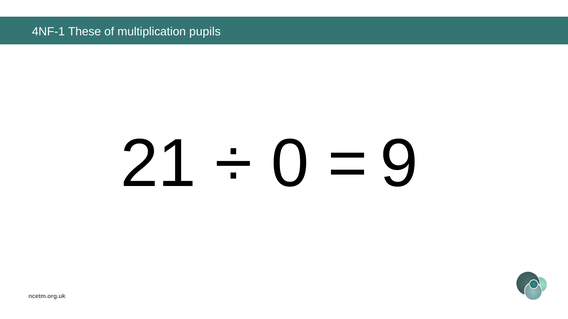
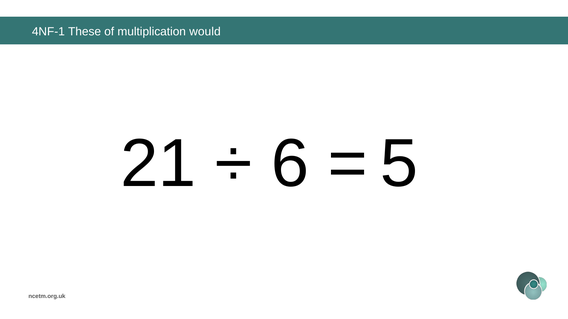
pupils: pupils -> would (205, 32)
0: 0 -> 6 (290, 164)
9: 9 -> 5 (399, 164)
